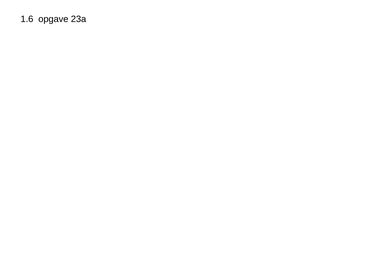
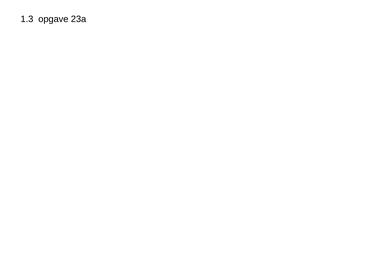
1.6: 1.6 -> 1.3 (27, 19)
